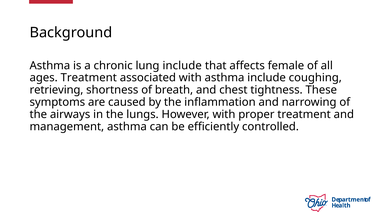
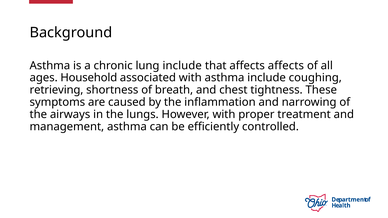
affects female: female -> affects (286, 66)
ages Treatment: Treatment -> Household (89, 78)
